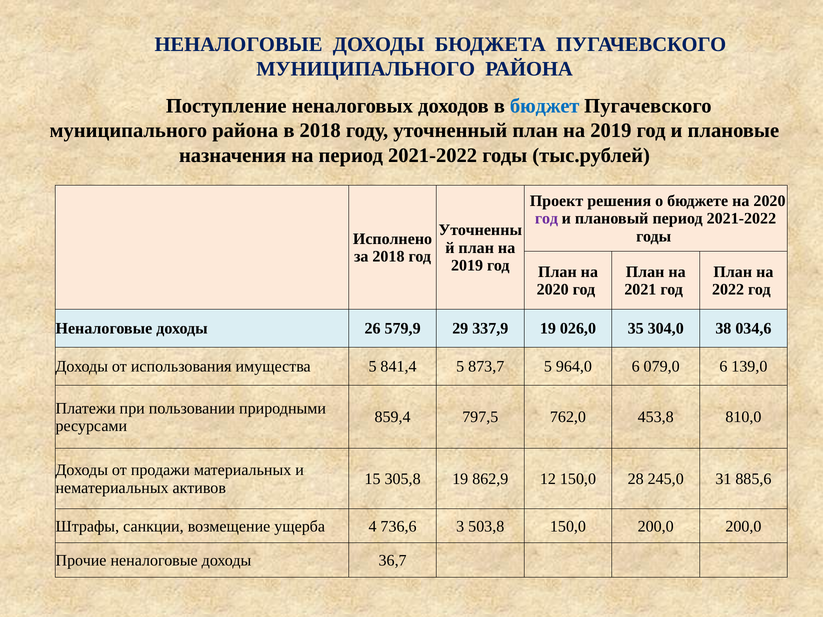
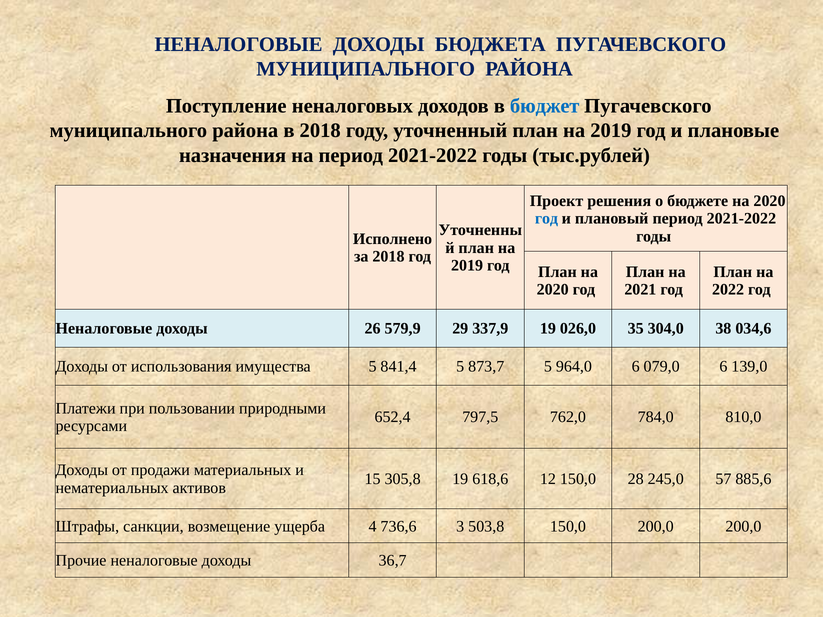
год colour: purple -> blue (547, 219)
859,4: 859,4 -> 652,4 (393, 417)
453,8: 453,8 -> 784,0 (656, 417)
862,9: 862,9 -> 618,6 (490, 479)
31: 31 -> 57 (723, 479)
